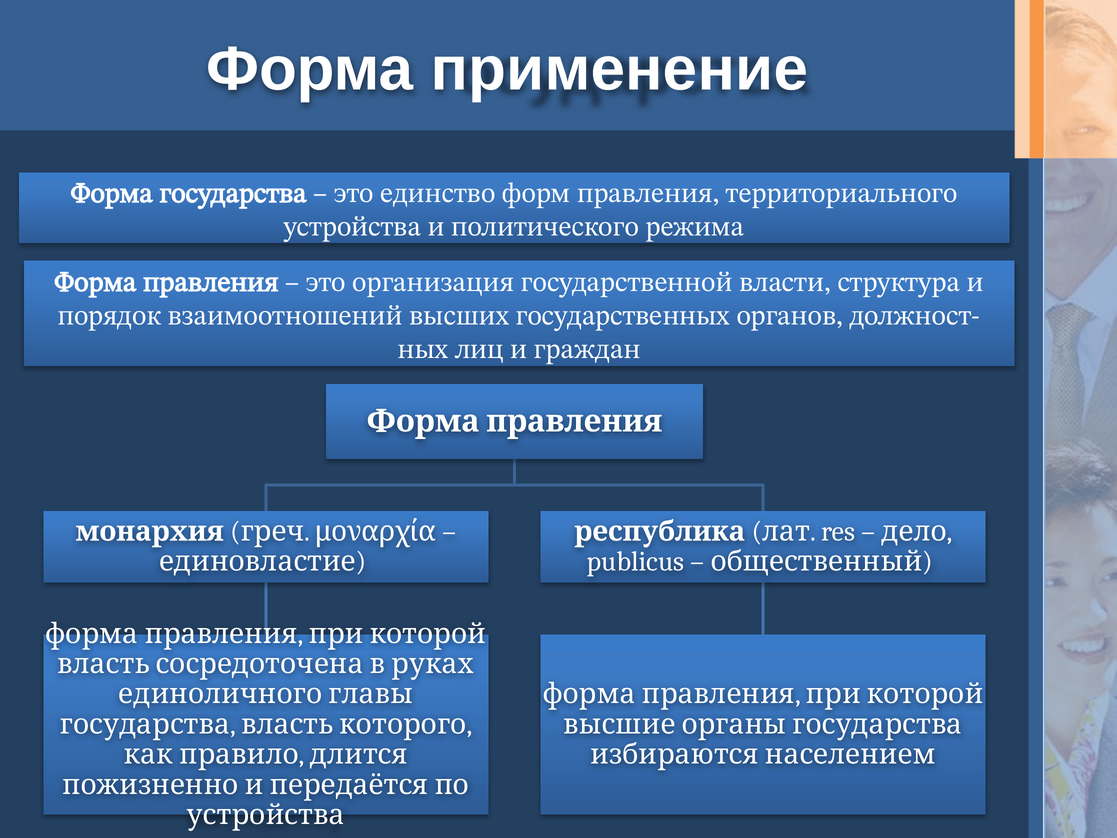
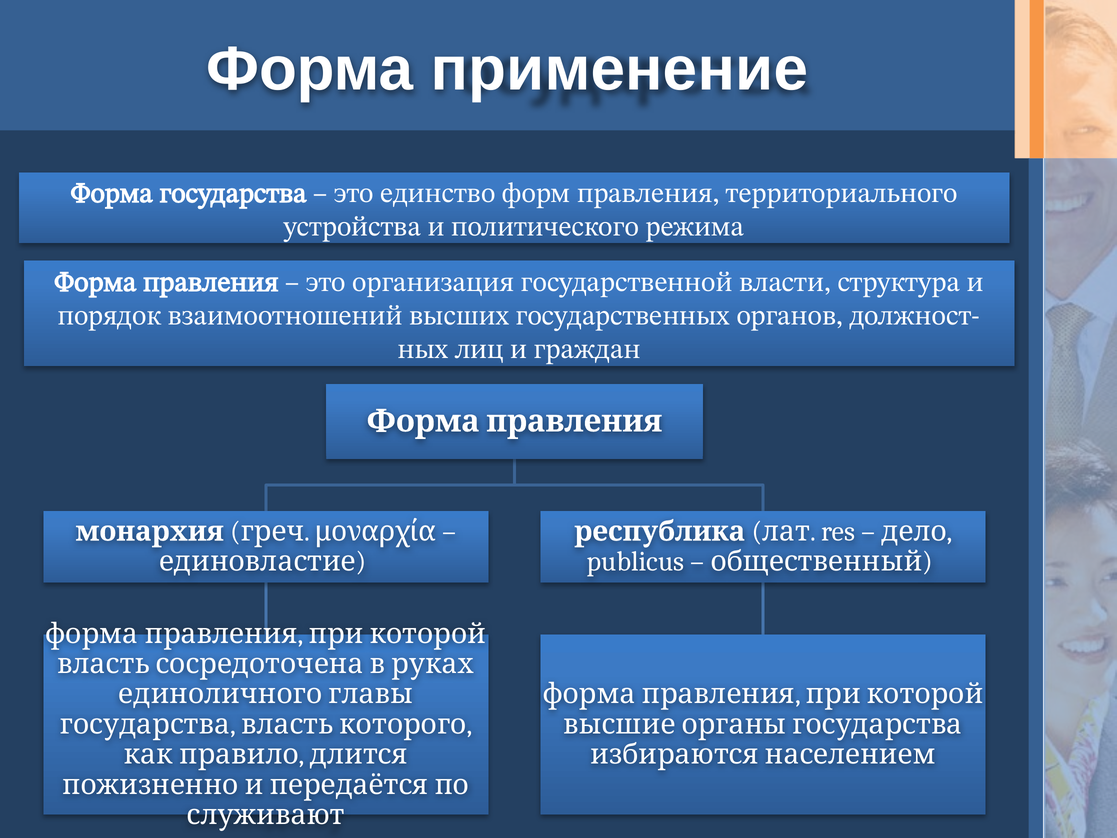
устройства: устройства -> служивают (266, 815)
